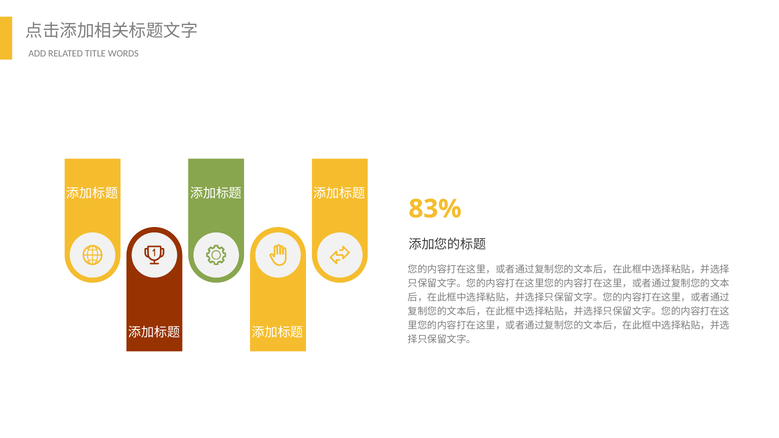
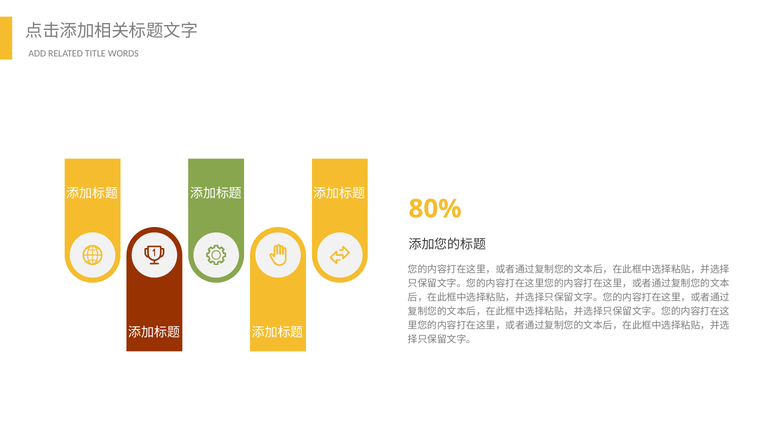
83%: 83% -> 80% (435, 209)
